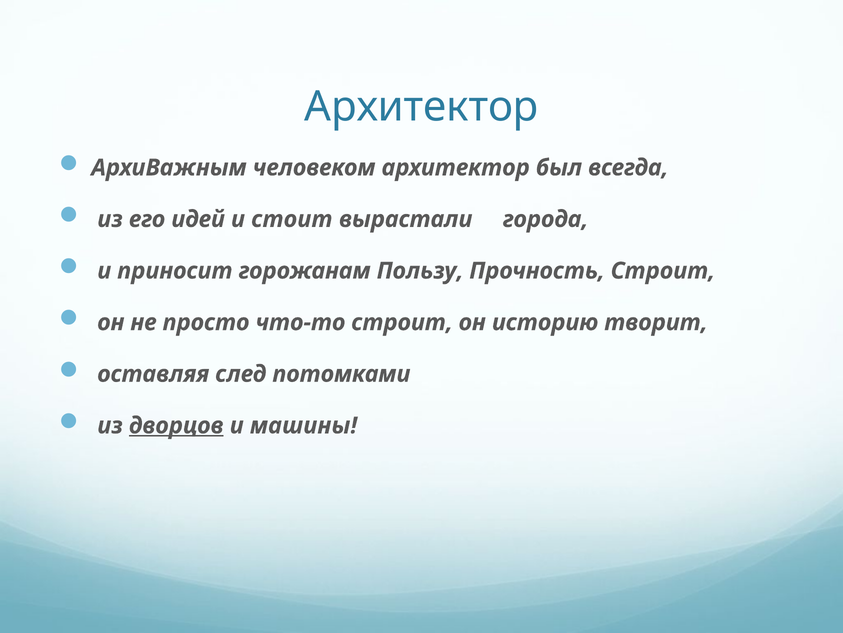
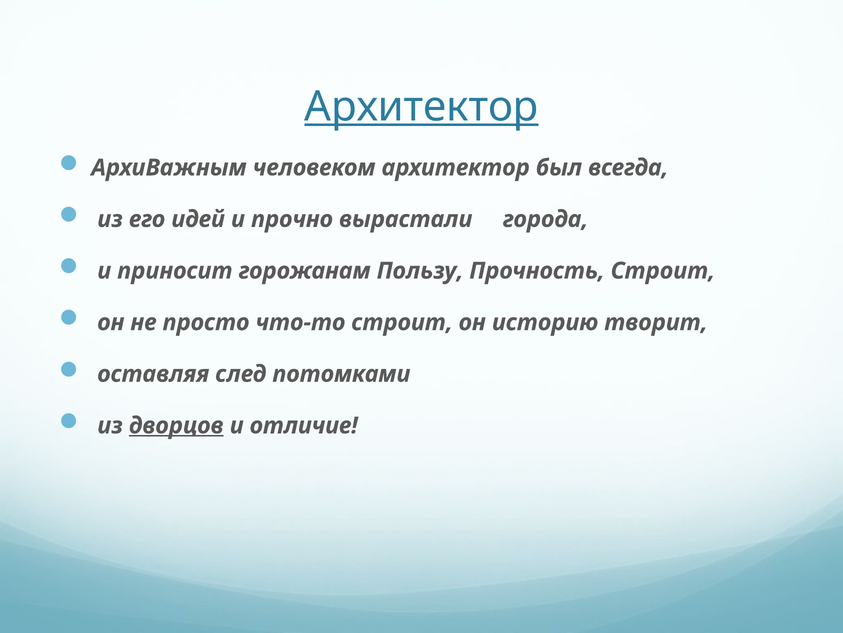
Архитектор underline: none -> present (421, 107)
стоит: стоит -> прочно (292, 219)
машины: машины -> отличие (304, 425)
